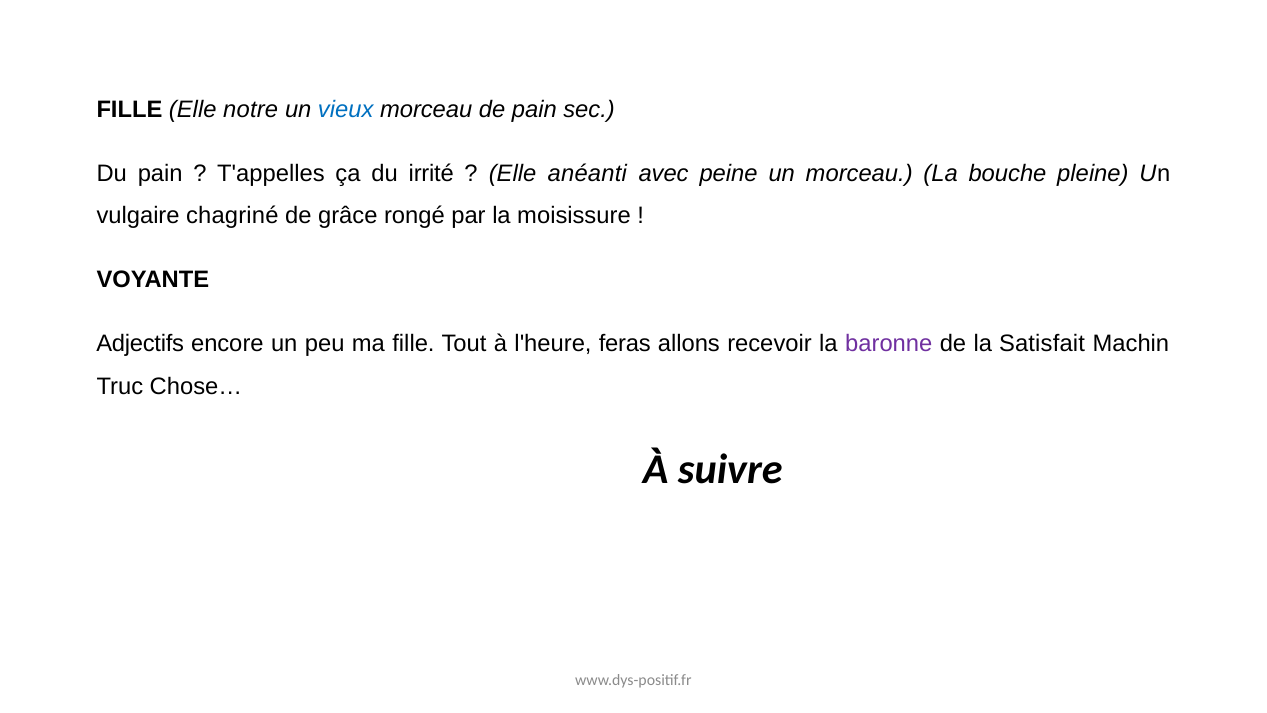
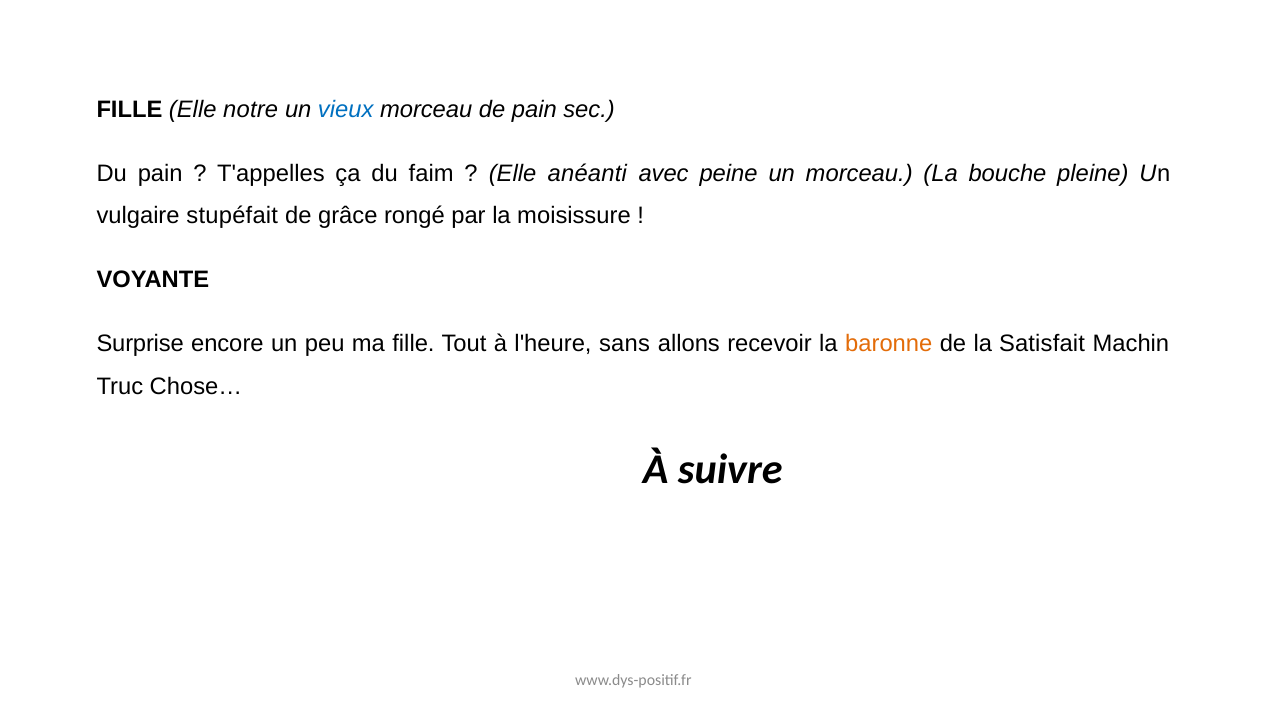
irrité: irrité -> faim (431, 173)
chagriné: chagriné -> stupéfait (232, 216)
Adjectifs: Adjectifs -> Surprise (140, 344)
feras: feras -> sans (625, 344)
baronne colour: purple -> orange (889, 344)
